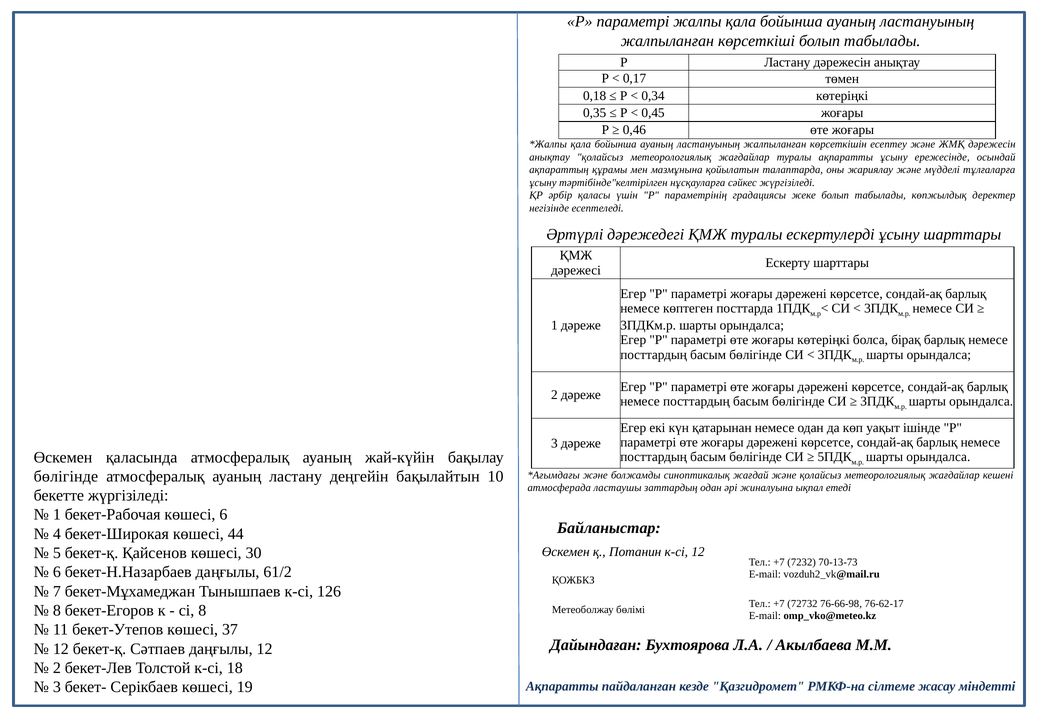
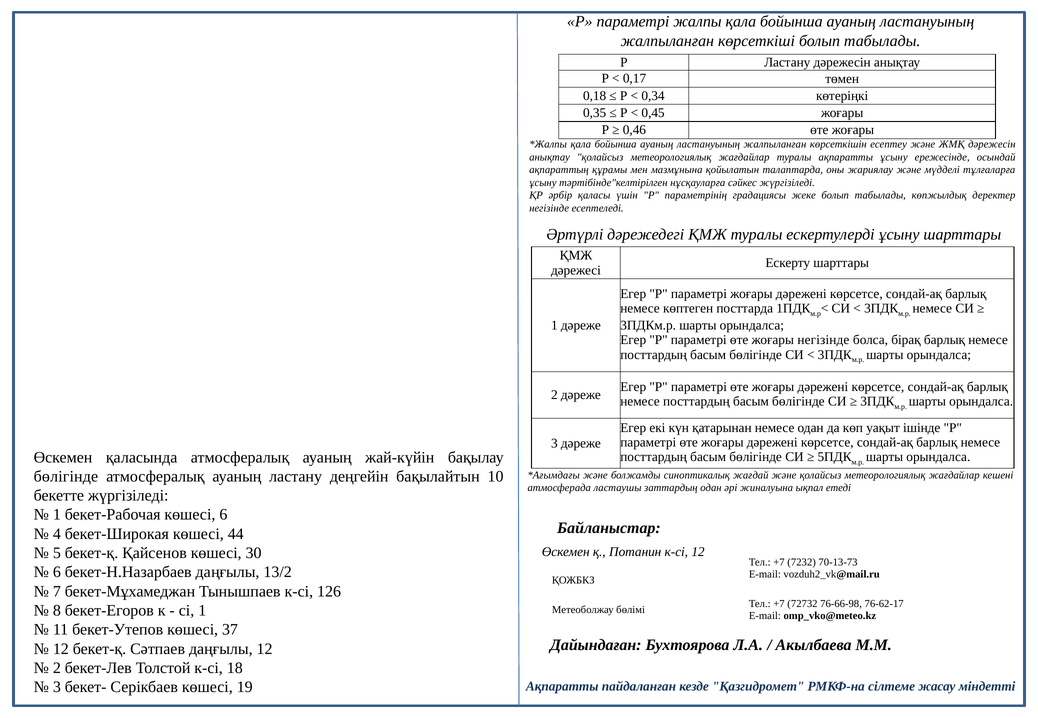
жоғары көтеріңкі: көтеріңкі -> негізінде (823, 340)
61/2: 61/2 -> 13/2 (278, 573)
сі 8: 8 -> 1 (202, 611)
